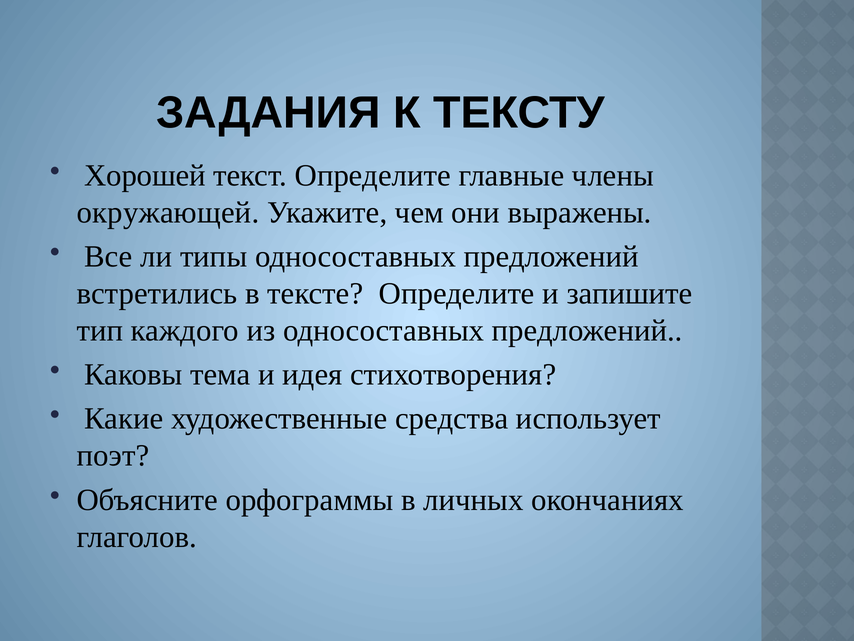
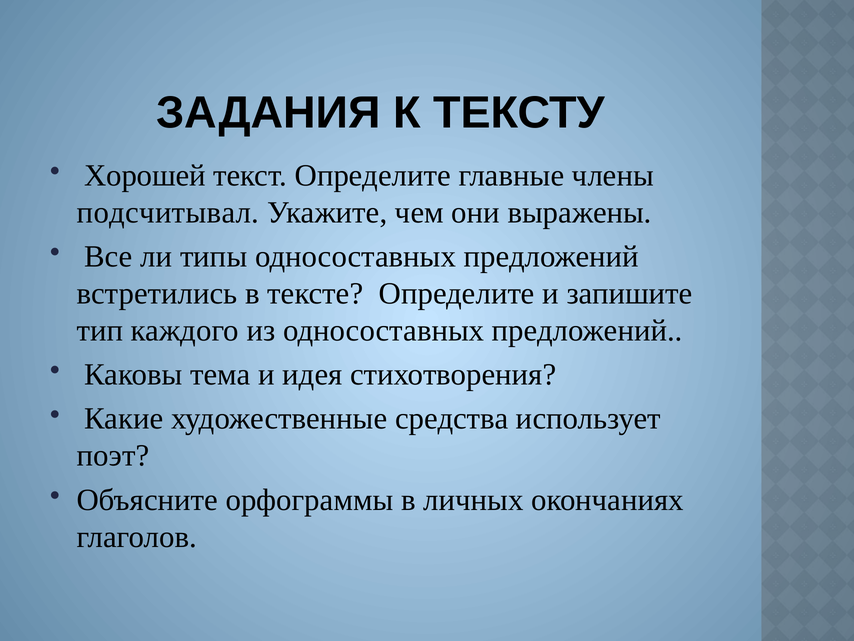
окружающей: окружающей -> подсчитывал (168, 212)
